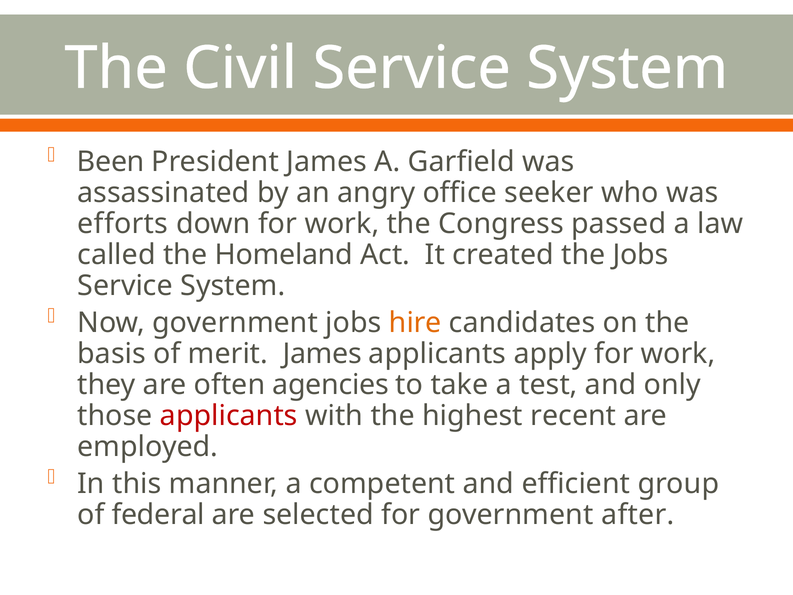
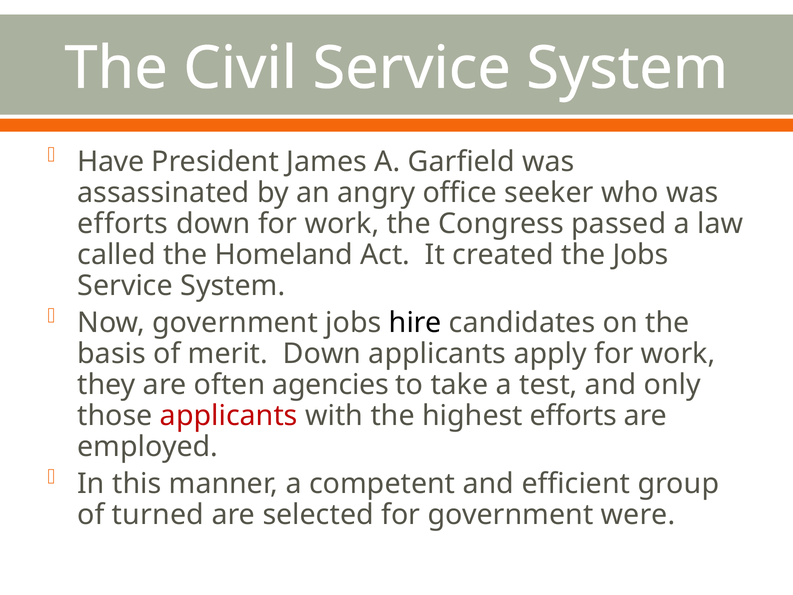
Been: Been -> Have (111, 162)
hire colour: orange -> black (415, 323)
merit James: James -> Down (322, 354)
highest recent: recent -> efforts (573, 416)
federal: federal -> turned (158, 515)
after: after -> were (638, 515)
